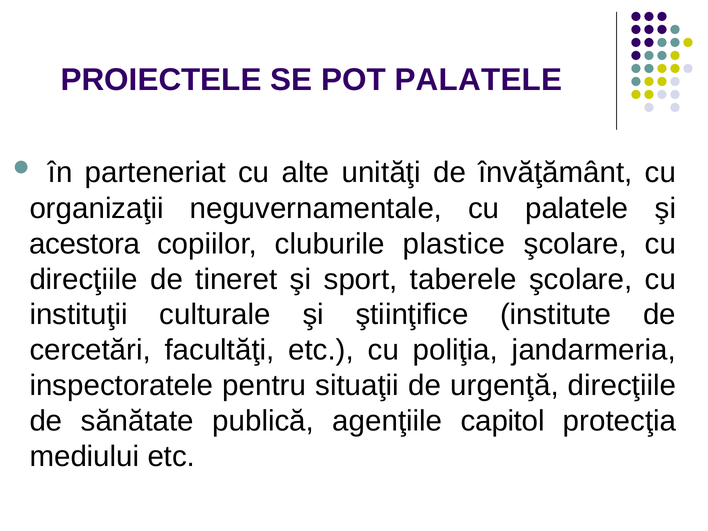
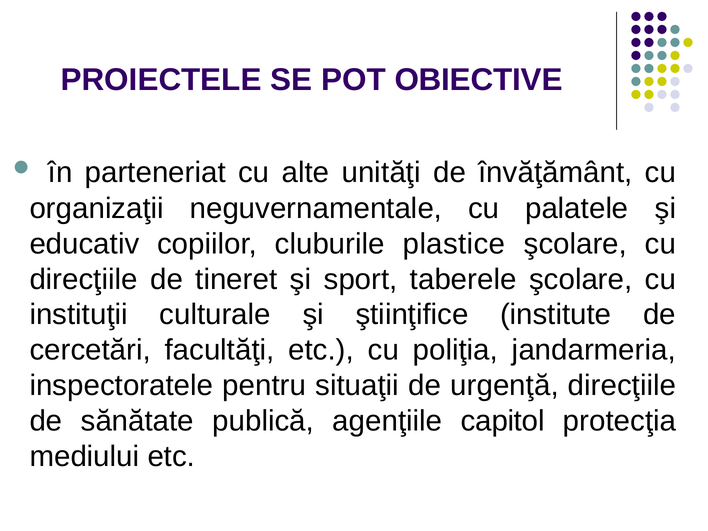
POT PALATELE: PALATELE -> OBIECTIVE (479, 80)
acestora: acestora -> educativ (84, 244)
